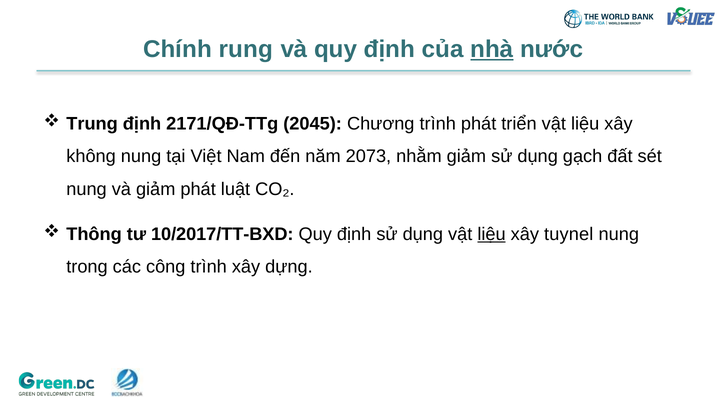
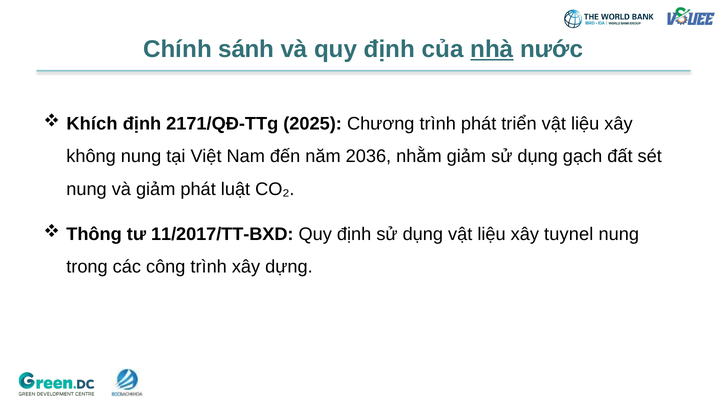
rung: rung -> sánh (246, 49)
Trung: Trung -> Khích (92, 124)
2045: 2045 -> 2025 (313, 124)
2073: 2073 -> 2036 (368, 156)
10/2017/TT-BXD: 10/2017/TT-BXD -> 11/2017/TT-BXD (222, 234)
liệu underline: present -> none (492, 234)
